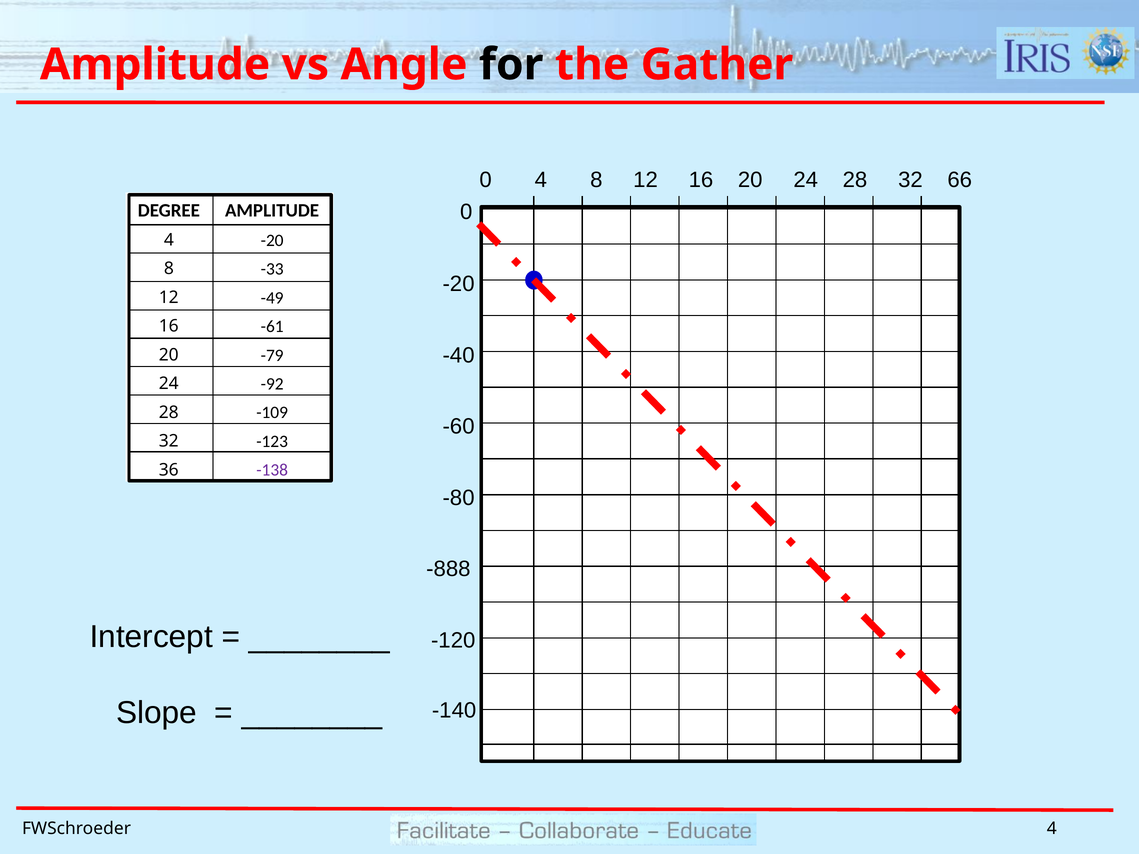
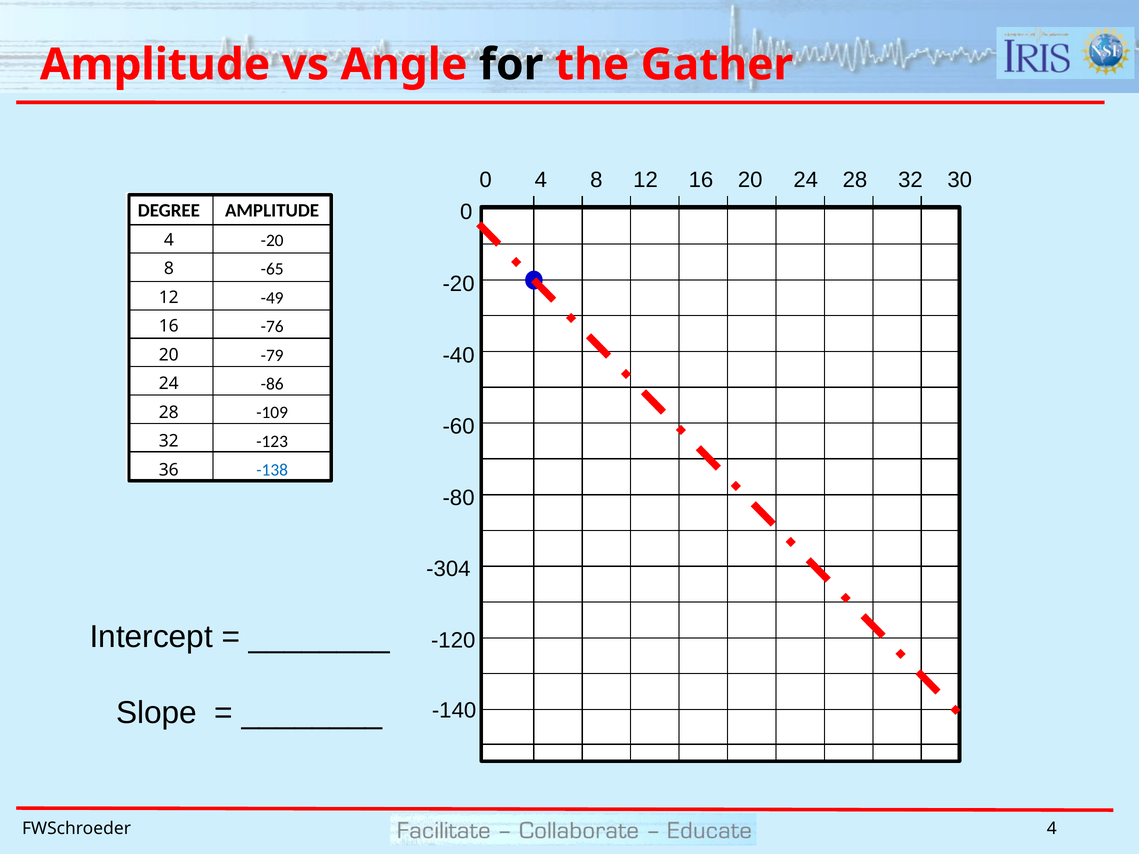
66: 66 -> 30 (960, 180)
-33: -33 -> -65 (272, 269)
-61: -61 -> -76 (272, 327)
-92: -92 -> -86 (272, 384)
-138 colour: purple -> blue (272, 470)
-888: -888 -> -304 (448, 569)
